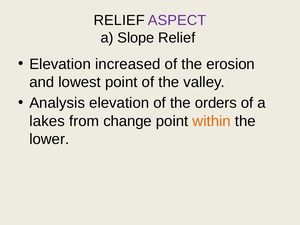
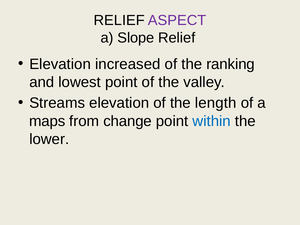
erosion: erosion -> ranking (231, 64)
Analysis: Analysis -> Streams (57, 103)
orders: orders -> length (216, 103)
lakes: lakes -> maps (47, 121)
within colour: orange -> blue (212, 121)
